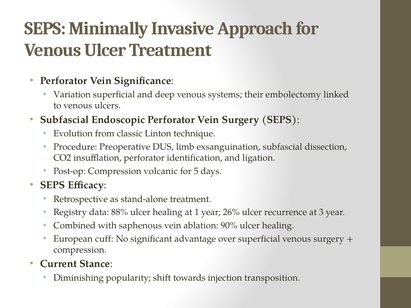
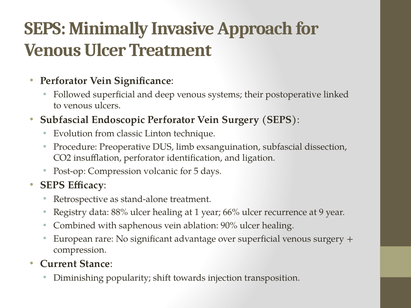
Variation: Variation -> Followed (72, 95)
embolectomy: embolectomy -> postoperative (293, 95)
26%: 26% -> 66% (231, 212)
3: 3 -> 9 (321, 212)
cuff: cuff -> rare (104, 239)
